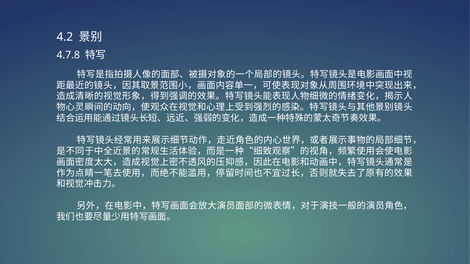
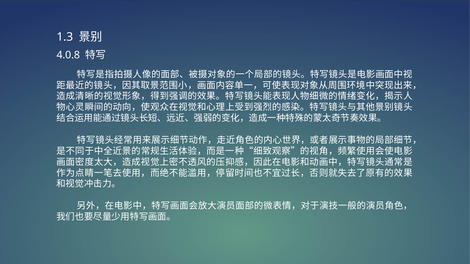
4.2: 4.2 -> 1.3 (65, 37)
4.7.8: 4.7.8 -> 4.0.8 (68, 55)
